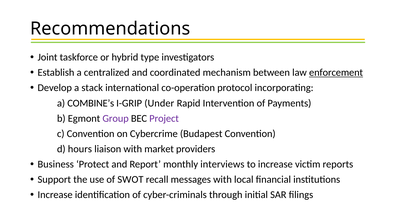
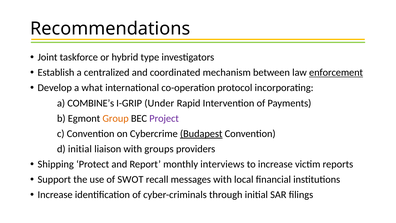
stack: stack -> what (92, 88)
Group colour: purple -> orange (116, 118)
Budapest underline: none -> present (201, 133)
d hours: hours -> initial (80, 149)
market: market -> groups (159, 149)
Business: Business -> Shipping (56, 164)
